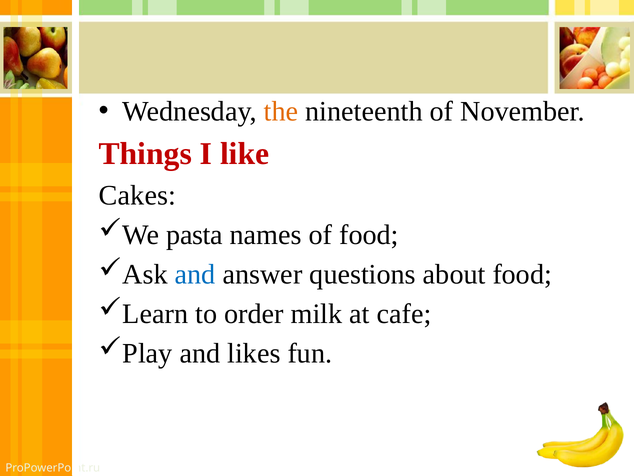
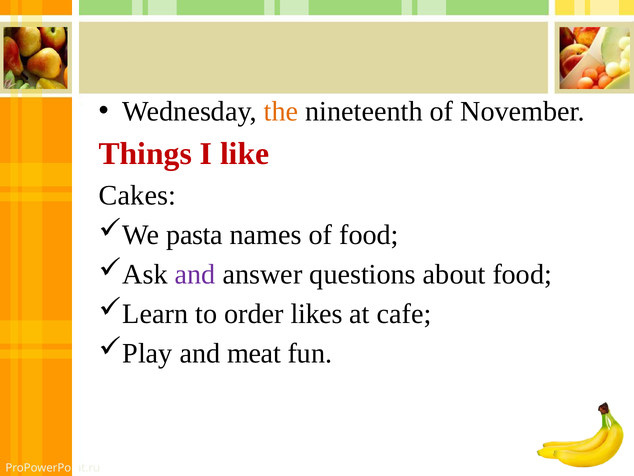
and colour: blue -> purple (195, 274)
milk: milk -> likes (317, 313)
likes: likes -> meat (254, 353)
